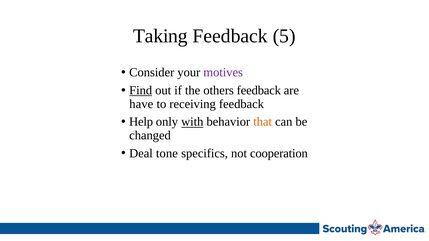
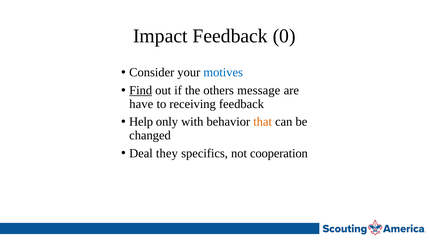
Taking: Taking -> Impact (160, 36)
5: 5 -> 0 (284, 36)
motives colour: purple -> blue (223, 73)
others feedback: feedback -> message (259, 91)
with underline: present -> none (192, 122)
tone: tone -> they (167, 154)
